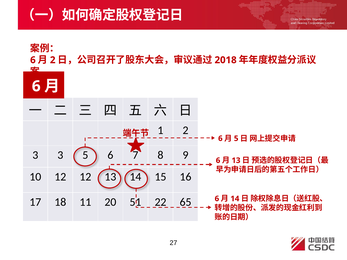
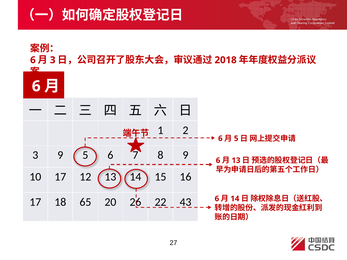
2: 2 -> 3 (53, 60)
3 3: 3 -> 9 (60, 155)
10 12: 12 -> 17 (60, 177)
11: 11 -> 65 (85, 202)
51: 51 -> 26 (135, 202)
65: 65 -> 43 (186, 202)
